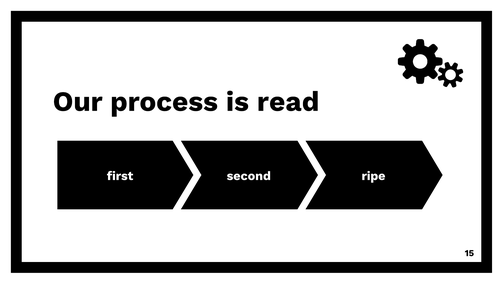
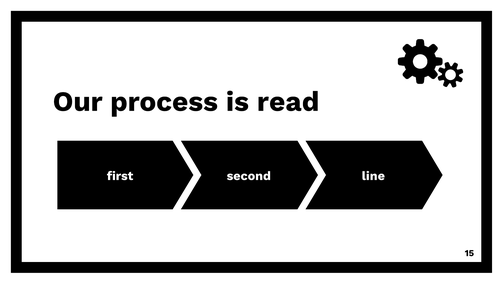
ripe: ripe -> line (373, 176)
